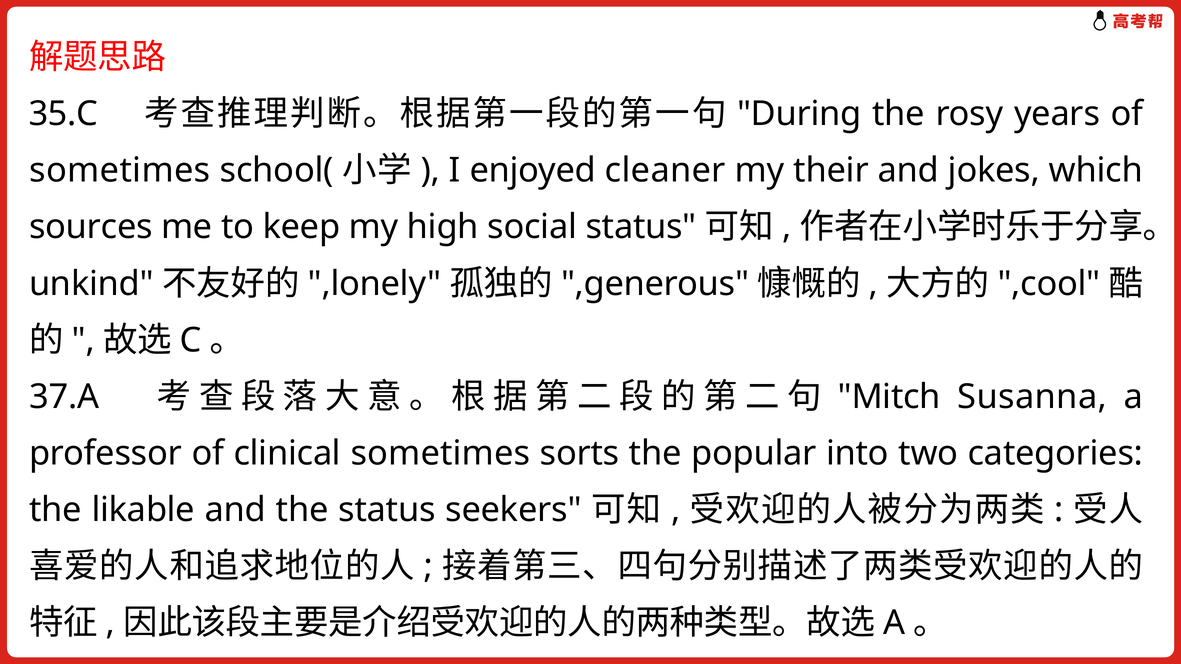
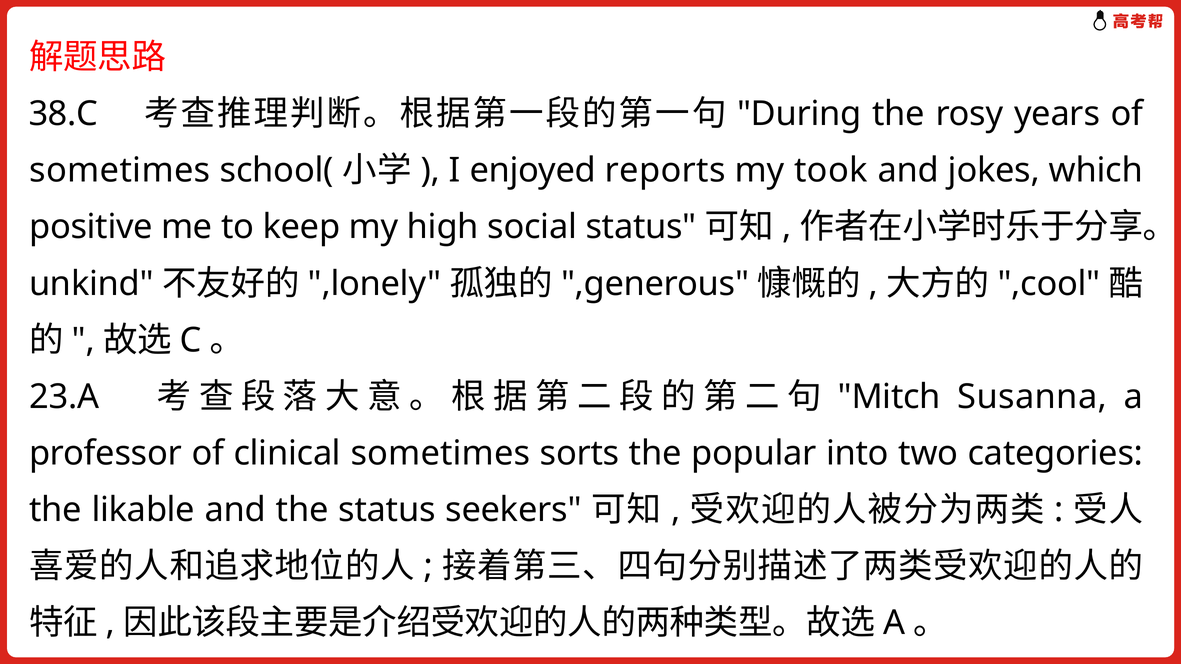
35.C: 35.C -> 38.C (63, 114)
cleaner: cleaner -> reports (665, 171)
their: their -> took (831, 171)
sources: sources -> positive (91, 227)
37.A: 37.A -> 23.A (64, 397)
